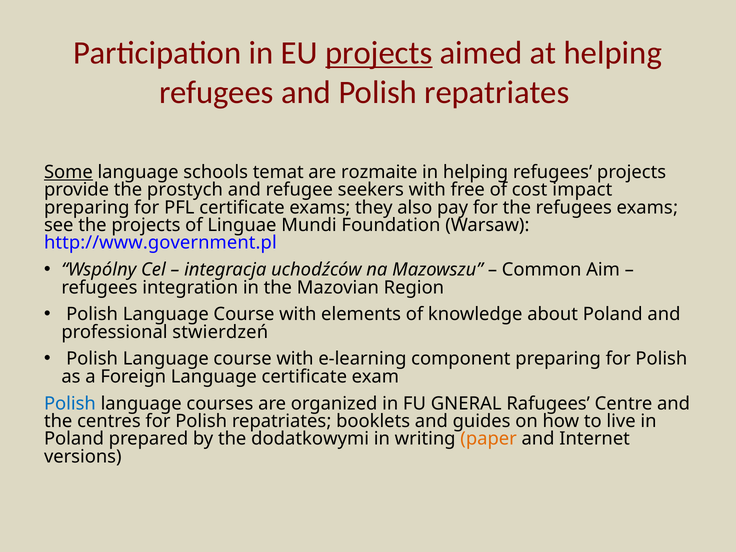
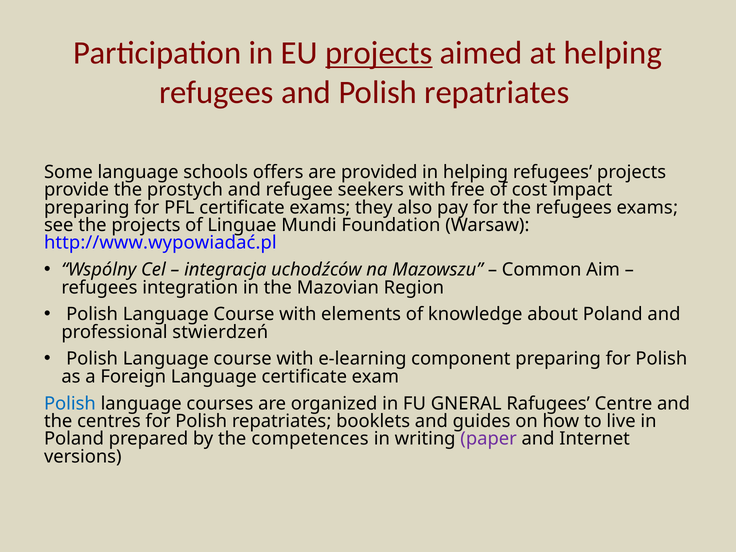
Some underline: present -> none (68, 172)
temat: temat -> offers (278, 172)
rozmaite: rozmaite -> provided (379, 172)
http://www.government.pl: http://www.government.pl -> http://www.wypowiadać.pl (160, 243)
dodatkowymi: dodatkowymi -> competences (310, 439)
paper colour: orange -> purple (489, 439)
